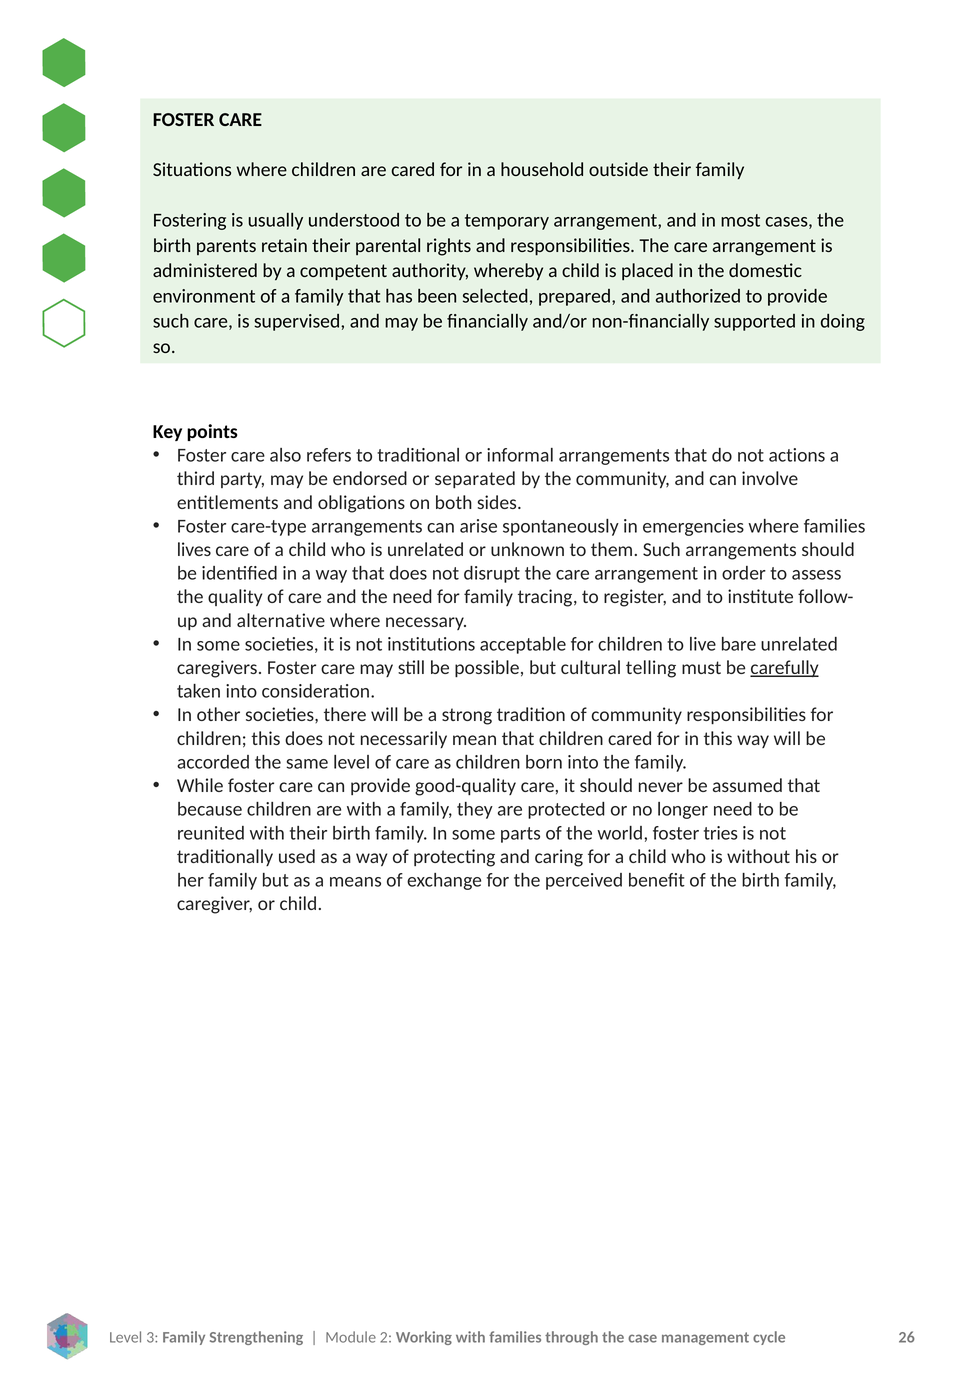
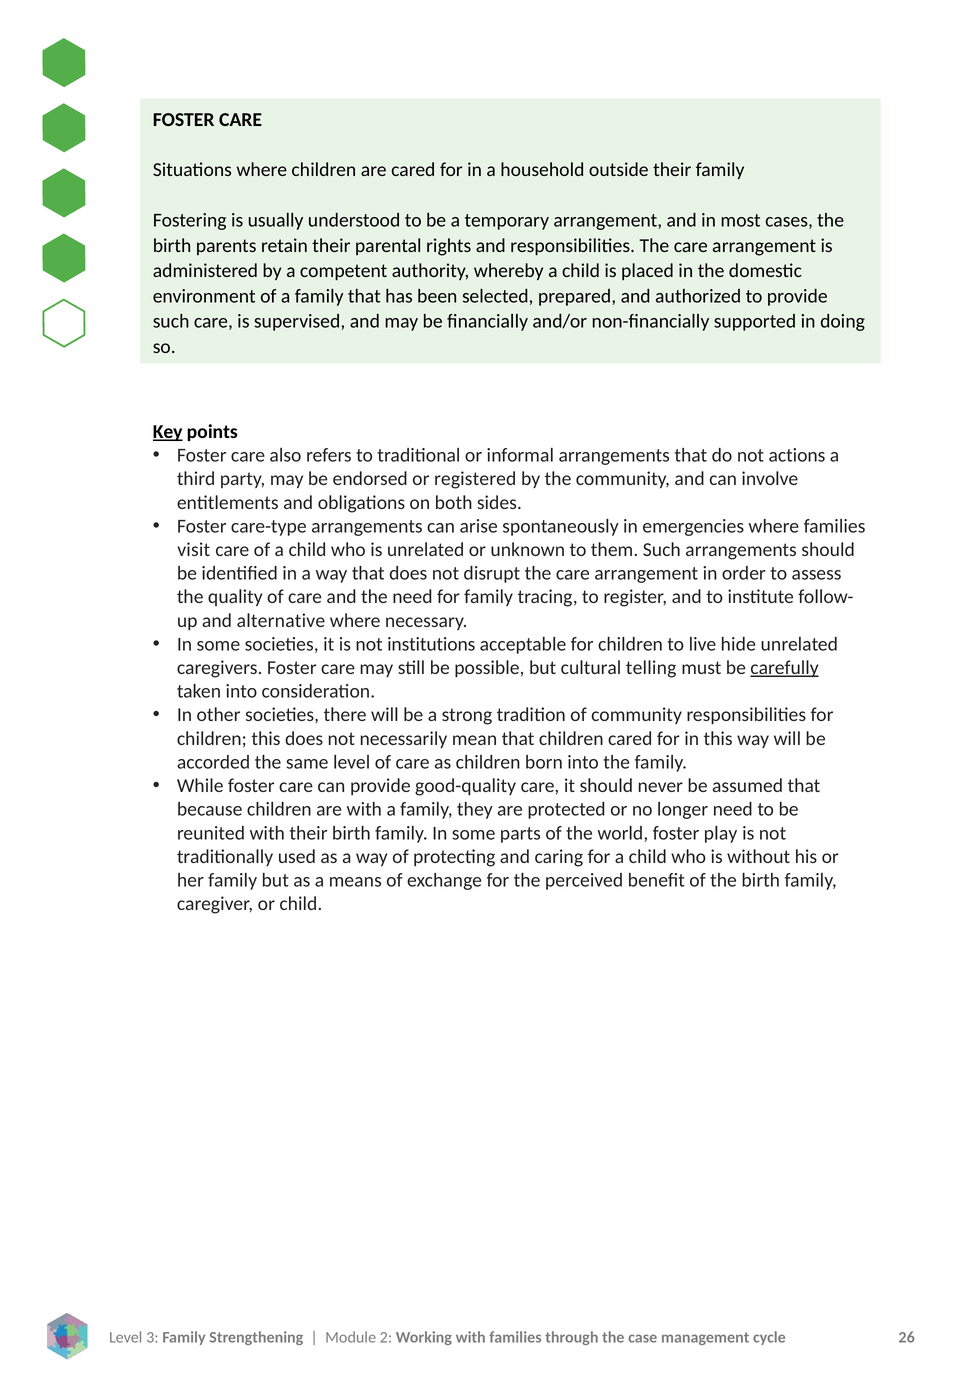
Key underline: none -> present (168, 432)
separated: separated -> registered (475, 479)
lives: lives -> visit (194, 550)
bare: bare -> hide (738, 644)
tries: tries -> play (721, 833)
